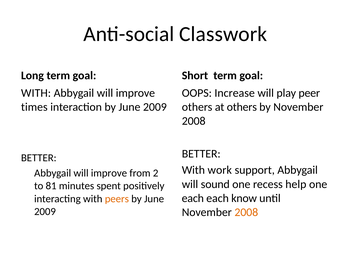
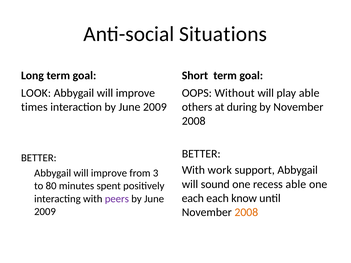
Classwork: Classwork -> Situations (223, 34)
WITH: WITH -> LOOK (36, 93)
Increase: Increase -> Without (235, 93)
play peer: peer -> able (309, 93)
at others: others -> during (242, 107)
2: 2 -> 3 (156, 173)
recess help: help -> able (296, 184)
81: 81 -> 80 (51, 186)
peers colour: orange -> purple (117, 199)
